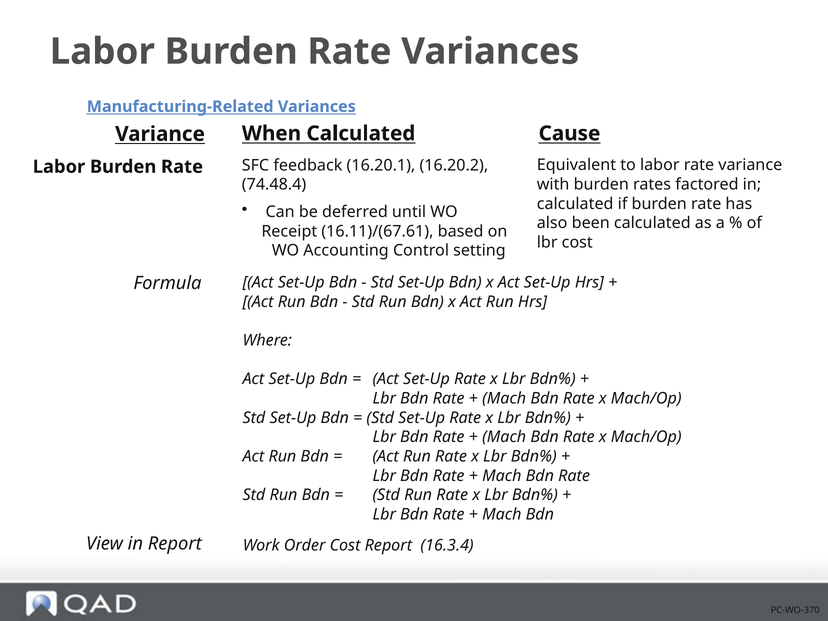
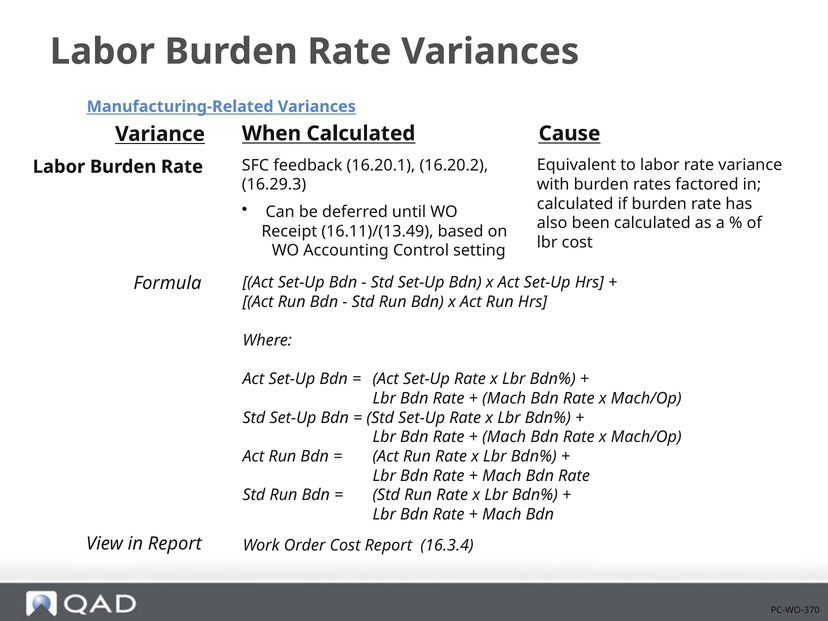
74.48.4: 74.48.4 -> 16.29.3 (274, 185)
16.11)/(67.61: 16.11)/(67.61 -> 16.11)/(13.49 (377, 231)
